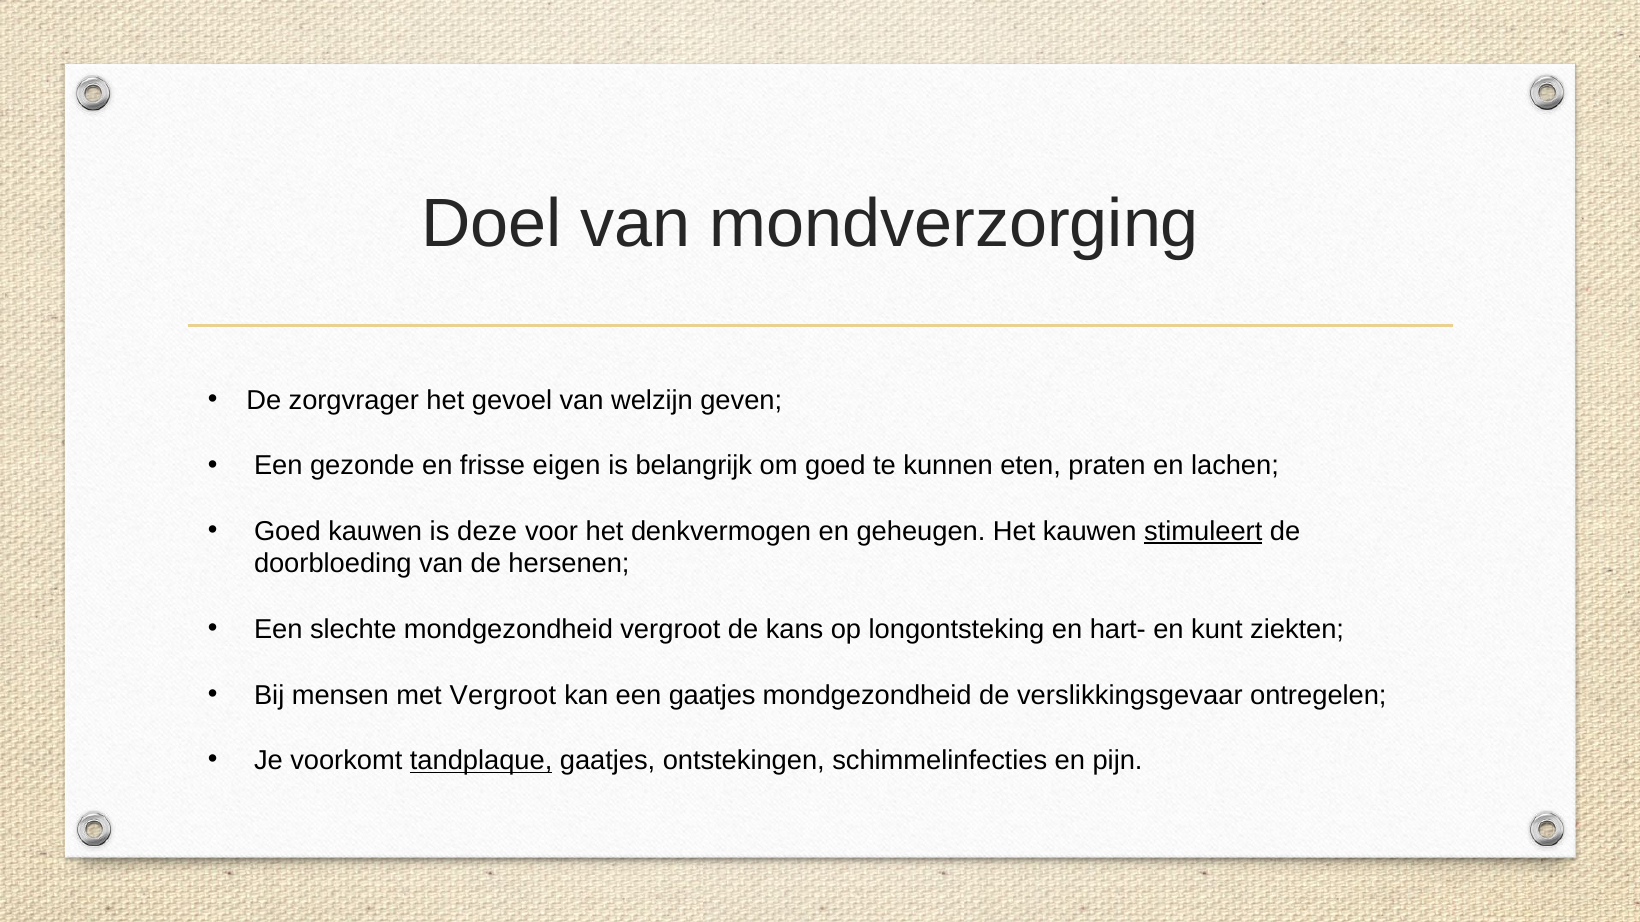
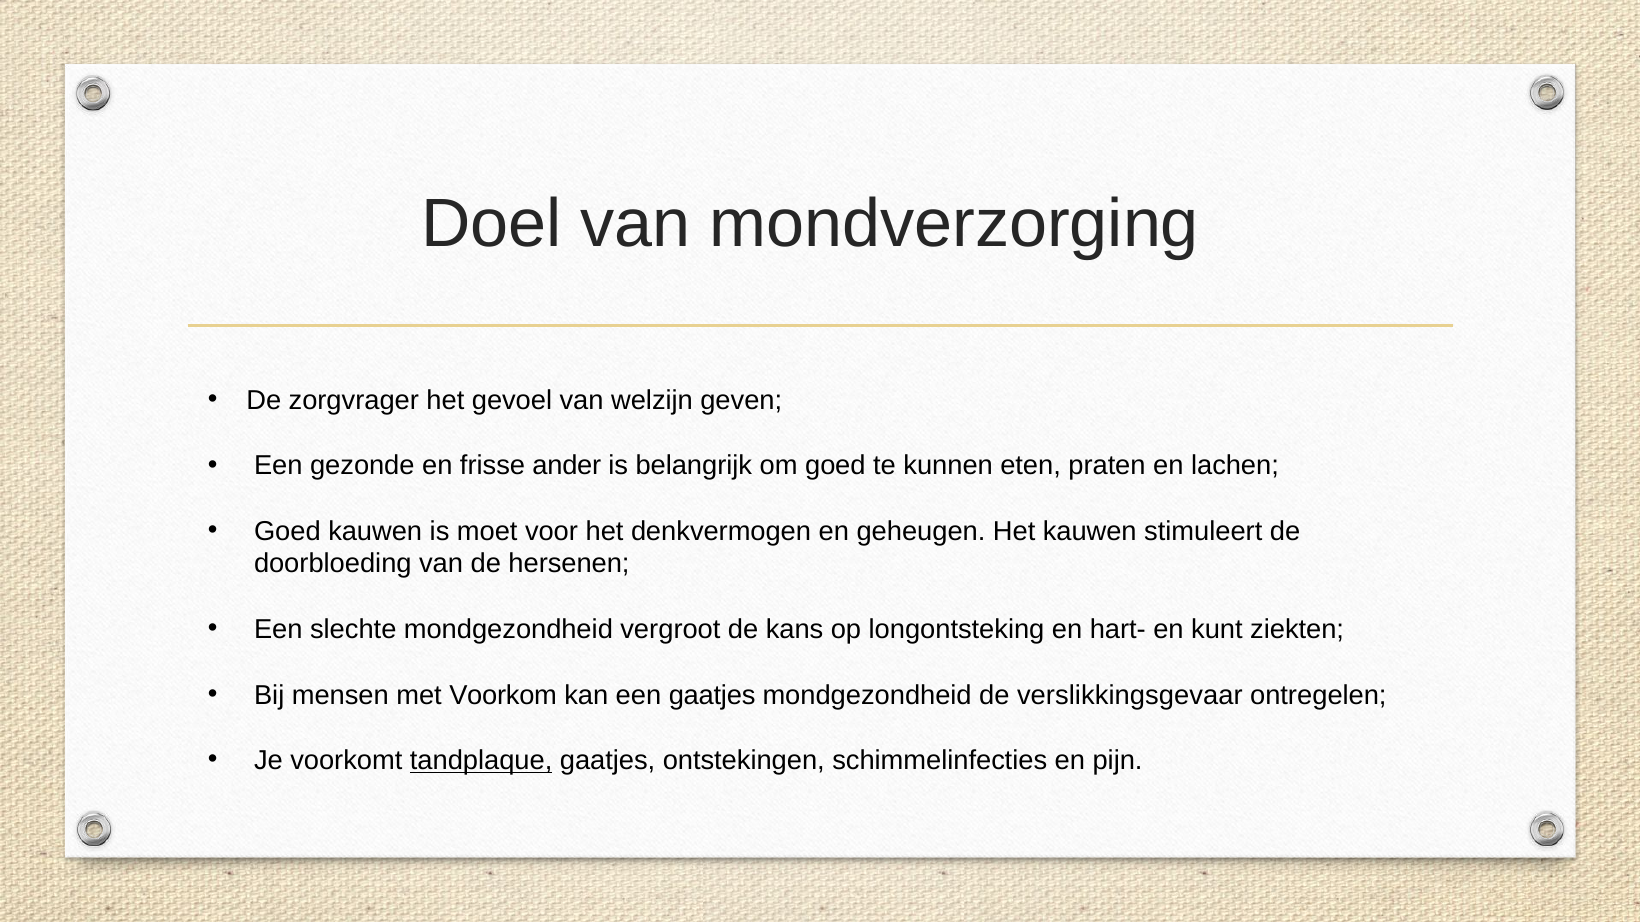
eigen: eigen -> ander (567, 466)
deze: deze -> moet (487, 532)
stimuleert underline: present -> none (1203, 532)
met Vergroot: Vergroot -> Voorkom (503, 695)
